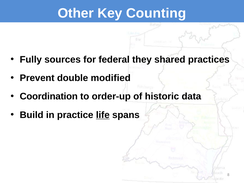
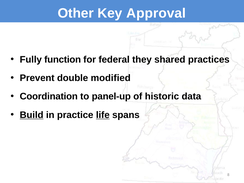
Counting: Counting -> Approval (156, 13)
sources: sources -> function (63, 60)
order-up: order-up -> panel-up (111, 96)
Build underline: none -> present (32, 115)
